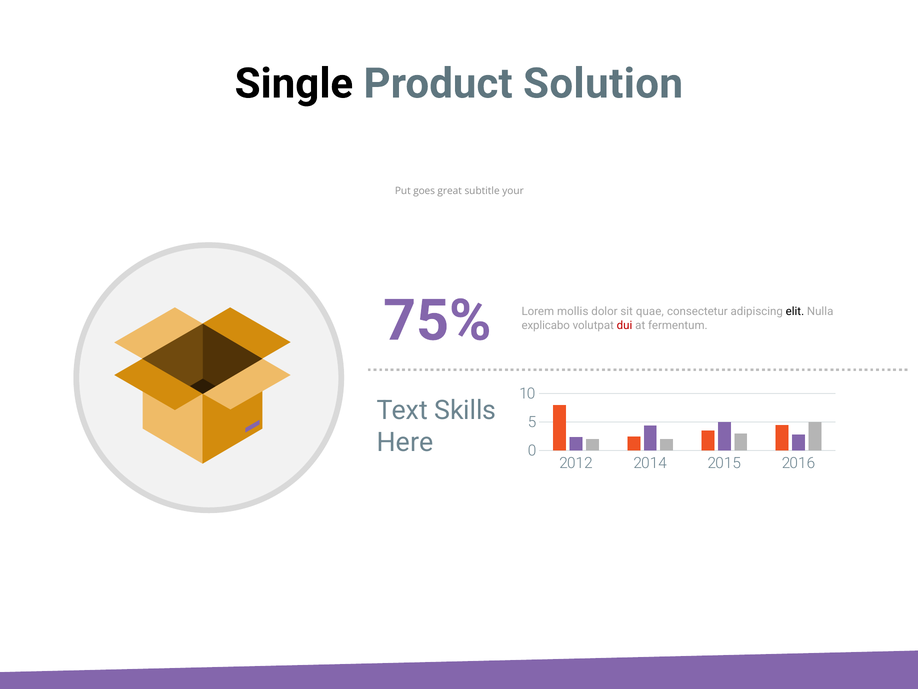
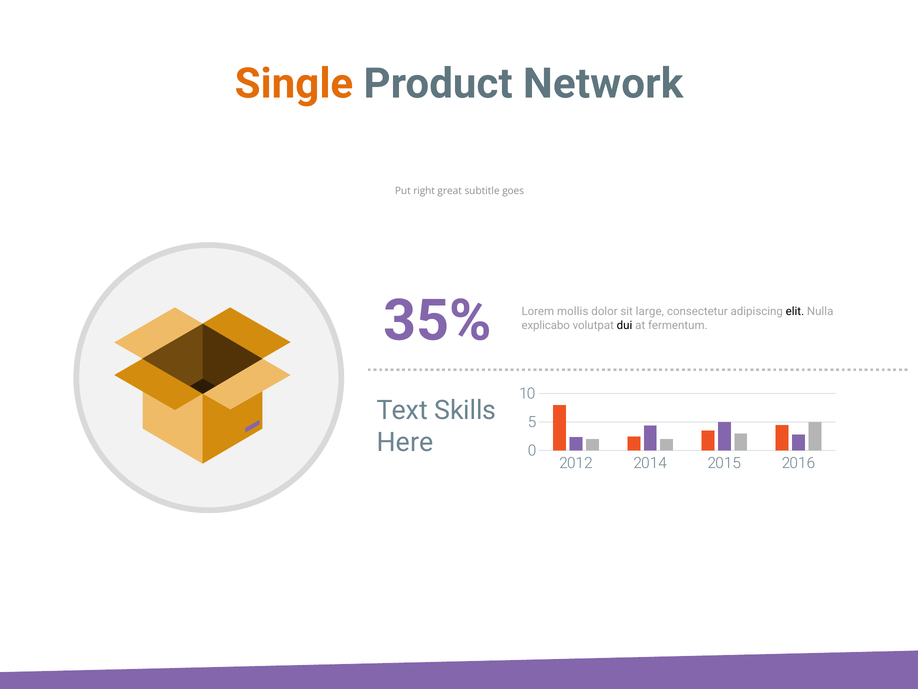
Single colour: black -> orange (294, 84)
Solution: Solution -> Network (603, 84)
goes: goes -> right (424, 191)
your: your -> goes (513, 191)
75%: 75% -> 35% (437, 321)
quae: quae -> large (650, 311)
dui colour: red -> black (625, 325)
